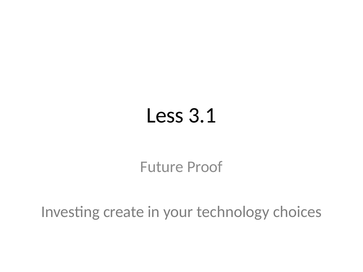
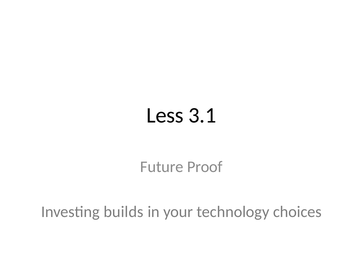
create: create -> builds (123, 212)
